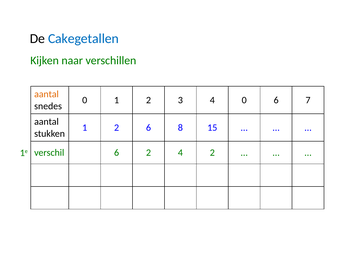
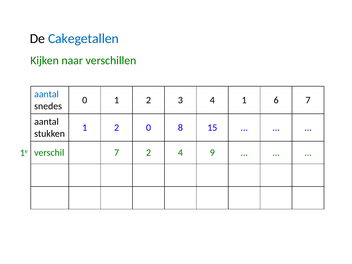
aantal colour: orange -> blue (47, 94)
4 0: 0 -> 1 (244, 100)
2 6: 6 -> 0 (149, 128)
verschil 6: 6 -> 7 (117, 153)
4 2: 2 -> 9 (212, 153)
